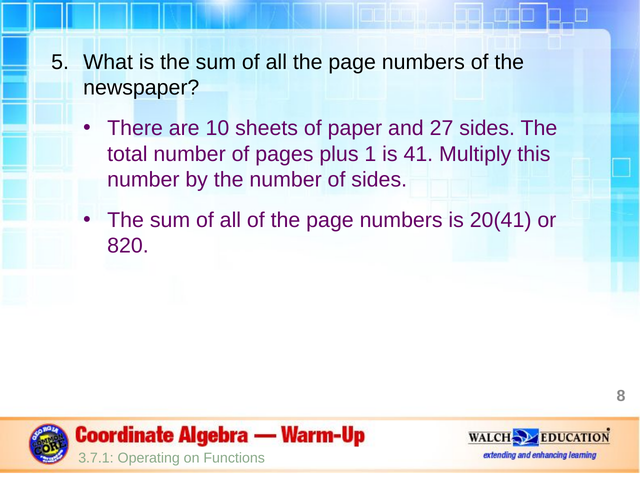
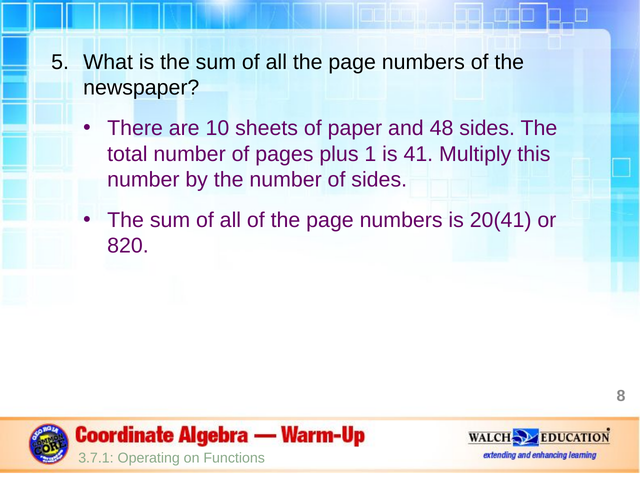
27: 27 -> 48 (442, 128)
